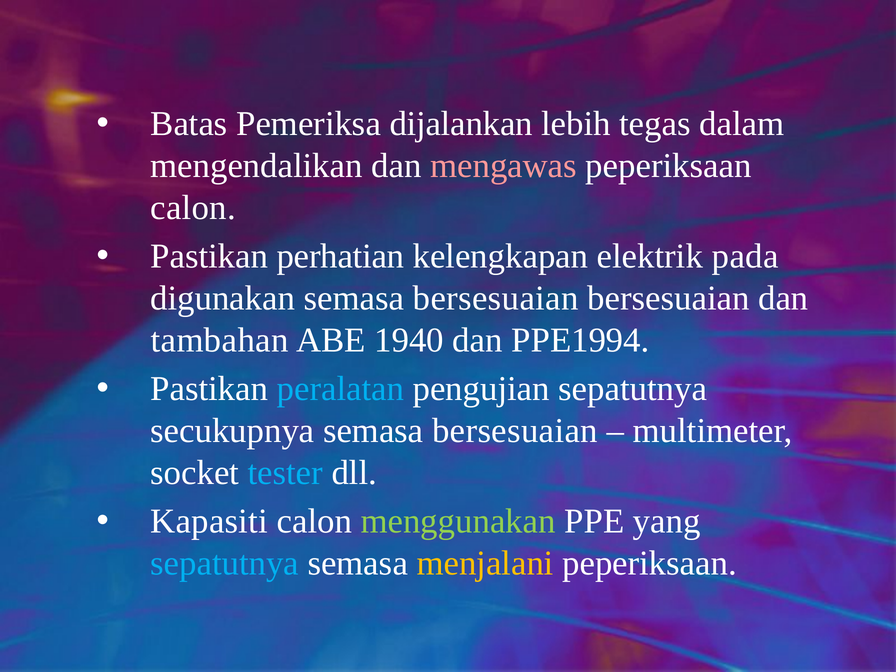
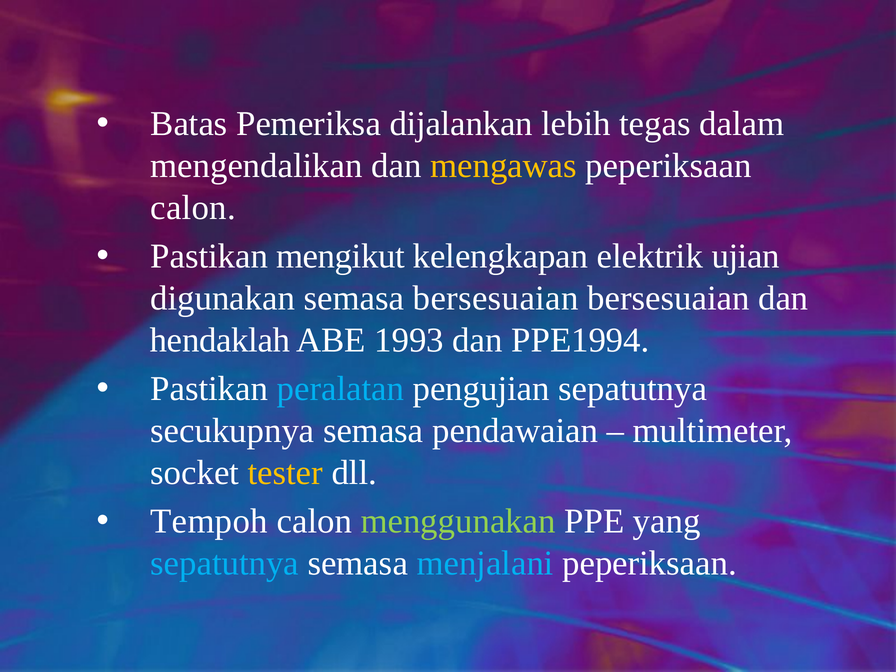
mengawas colour: pink -> yellow (504, 166)
perhatian: perhatian -> mengikut (341, 256)
pada: pada -> ujian (746, 256)
tambahan: tambahan -> hendaklah (220, 340)
1940: 1940 -> 1993 (409, 340)
secukupnya semasa bersesuaian: bersesuaian -> pendawaian (515, 431)
tester colour: light blue -> yellow (285, 473)
Kapasiti: Kapasiti -> Tempoh (209, 521)
menjalani colour: yellow -> light blue (485, 563)
